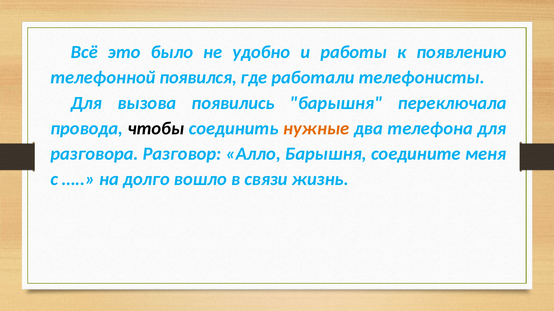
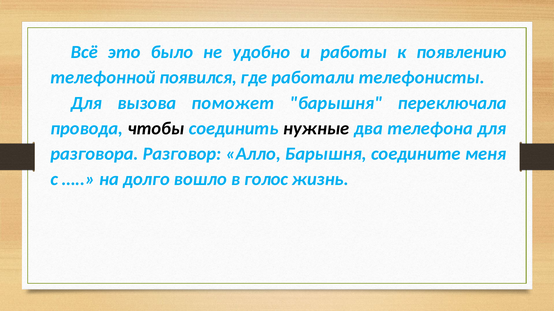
появились: появились -> поможет (233, 103)
нужные colour: orange -> black (316, 129)
связи: связи -> голос (266, 180)
